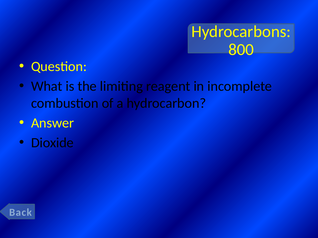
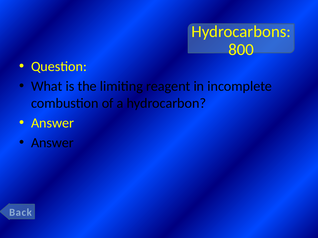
Dioxide: Dioxide -> Answer (52, 143)
